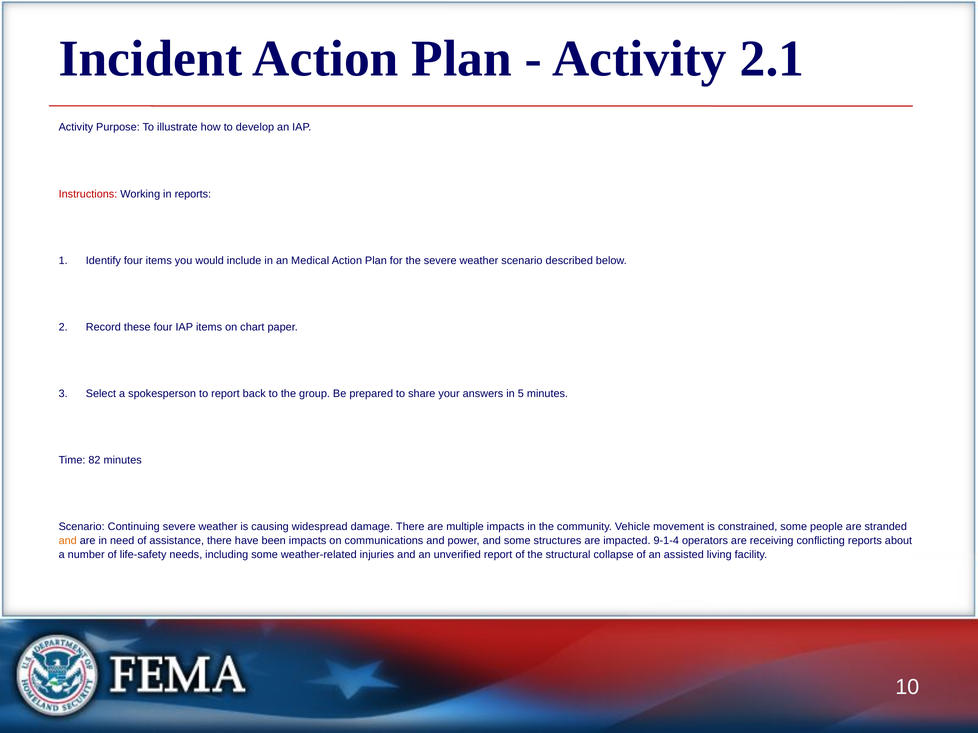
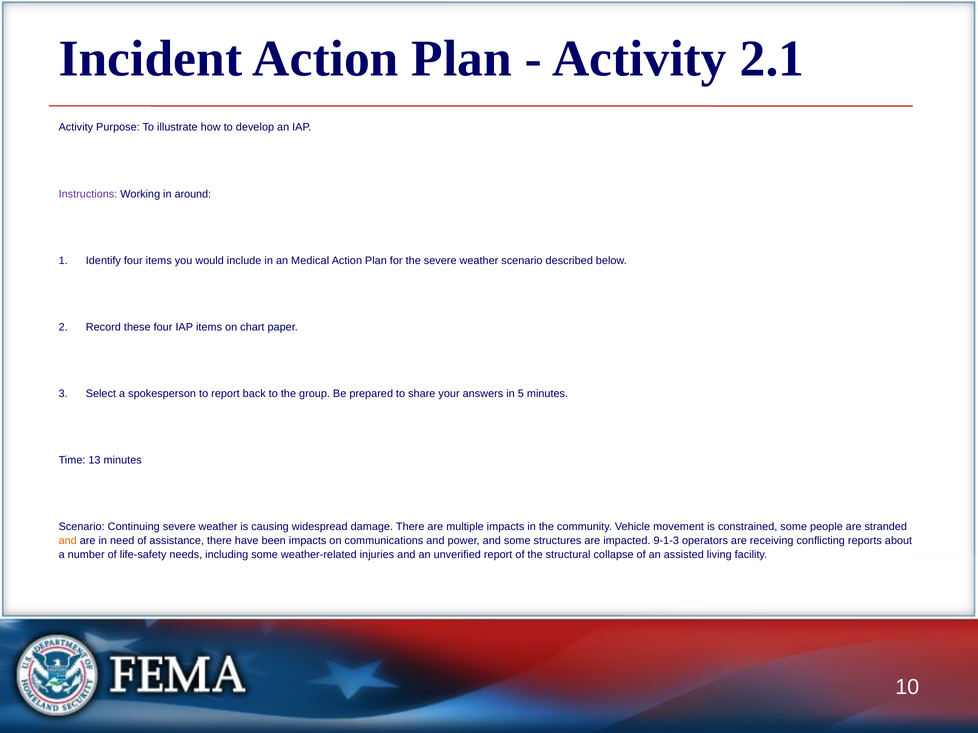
Instructions colour: red -> purple (88, 194)
in reports: reports -> around (193, 194)
82: 82 -> 13 (94, 461)
9-1-4: 9-1-4 -> 9-1-3 (666, 541)
